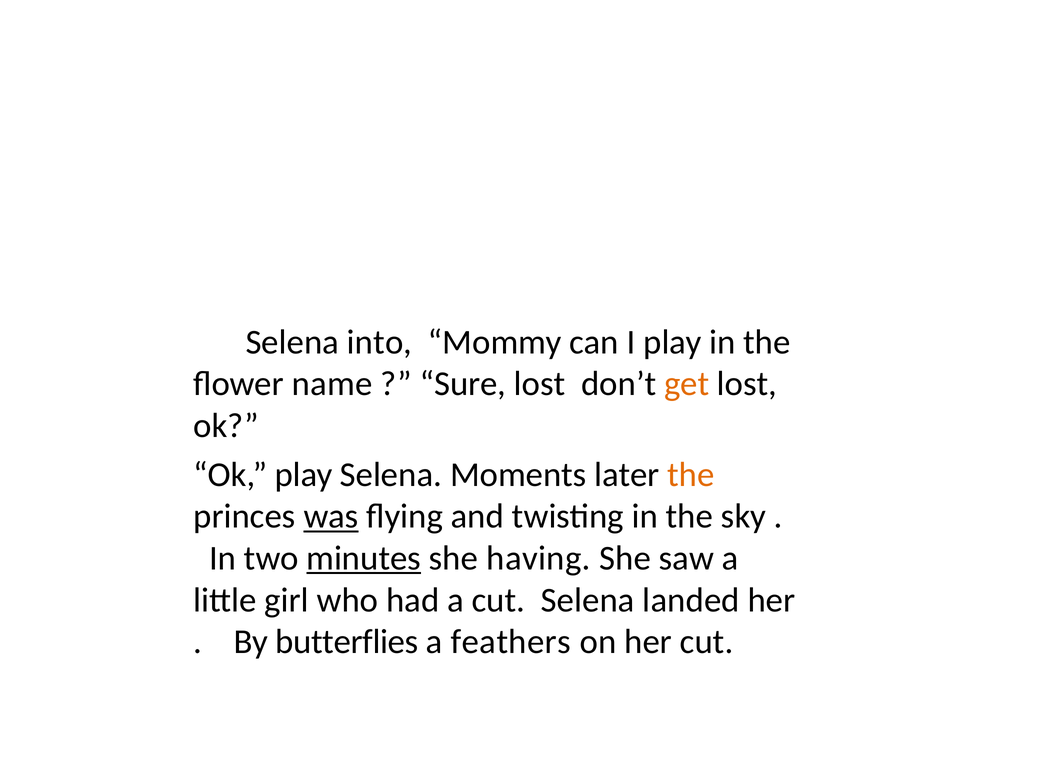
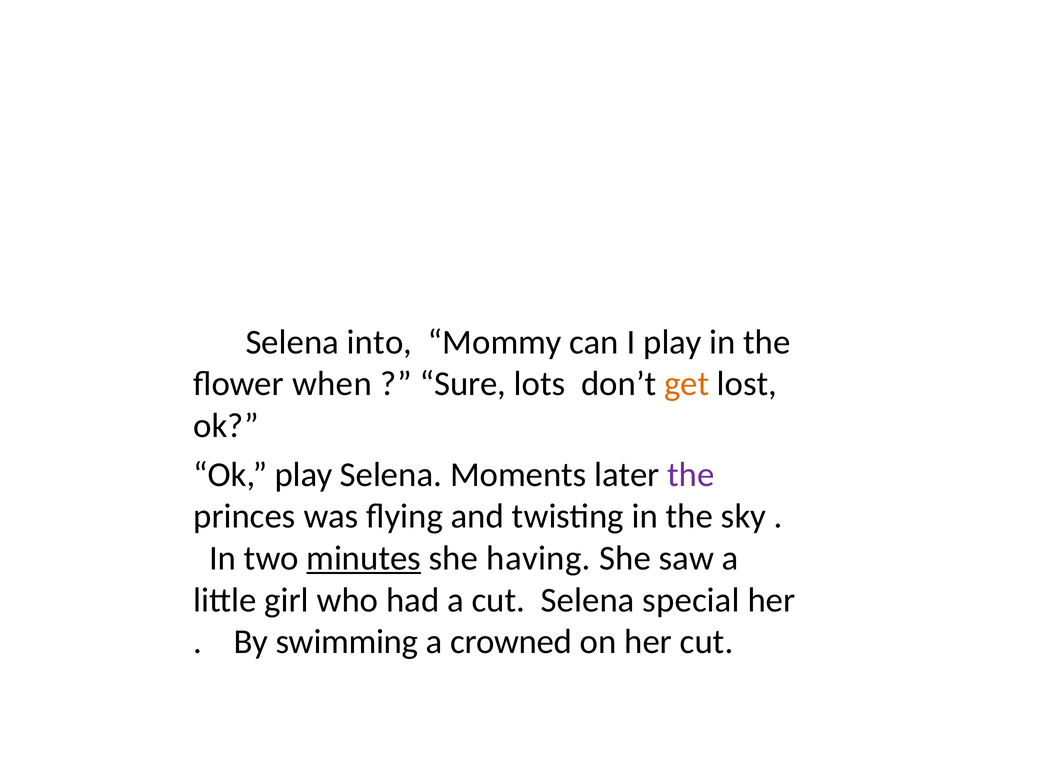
name: name -> when (332, 384)
Sure lost: lost -> lots (540, 384)
the colour: orange -> purple (691, 474)
was underline: present -> none (331, 516)
landed: landed -> special (691, 600)
butterflies: butterflies -> swimming (347, 642)
feathers: feathers -> crowned (511, 642)
